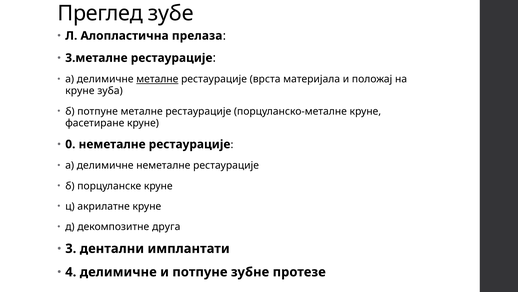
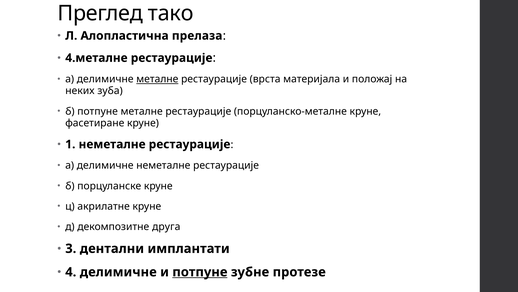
зубе: зубе -> тако (171, 13)
3.металне: 3.металне -> 4.металне (96, 58)
круне: круне -> неких (80, 91)
0: 0 -> 1 (70, 144)
потпуне underline: none -> present (200, 272)
